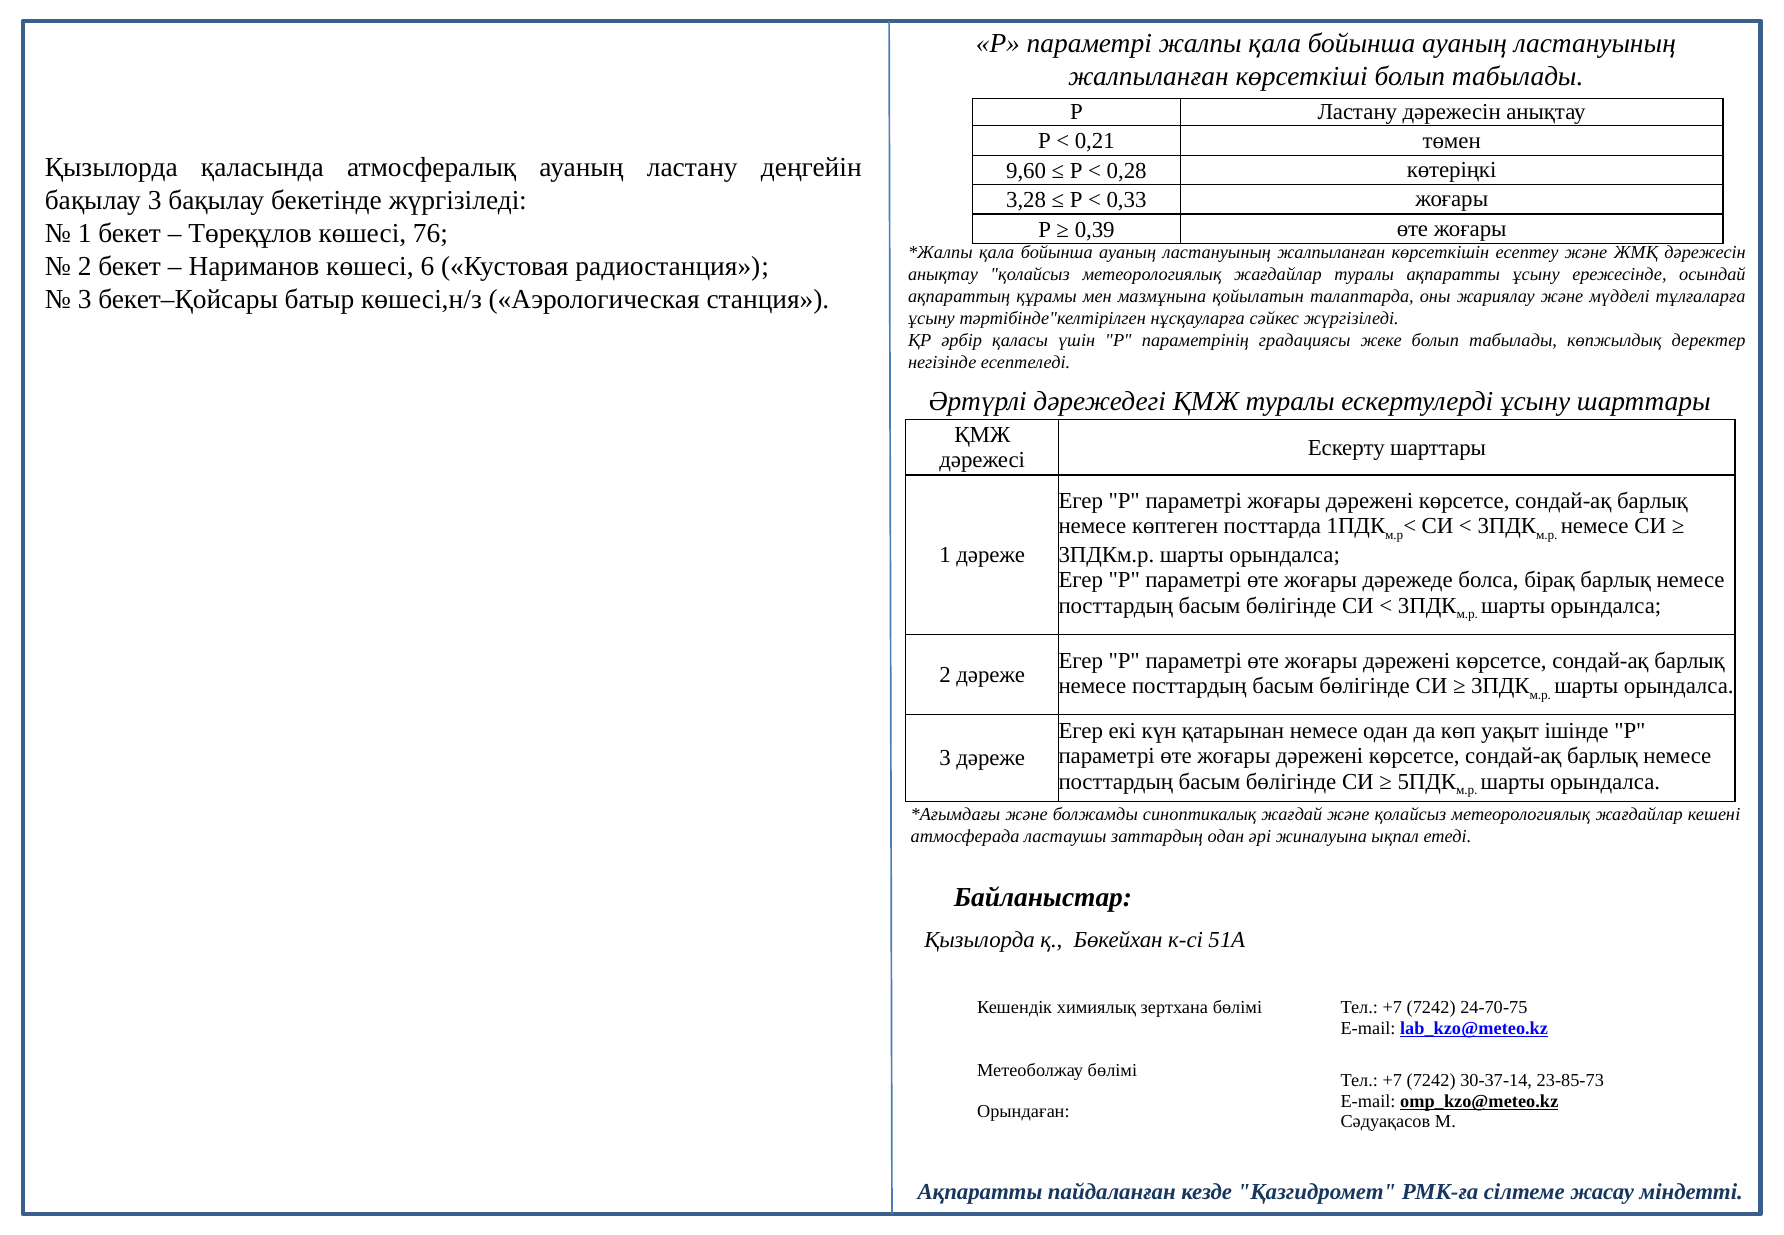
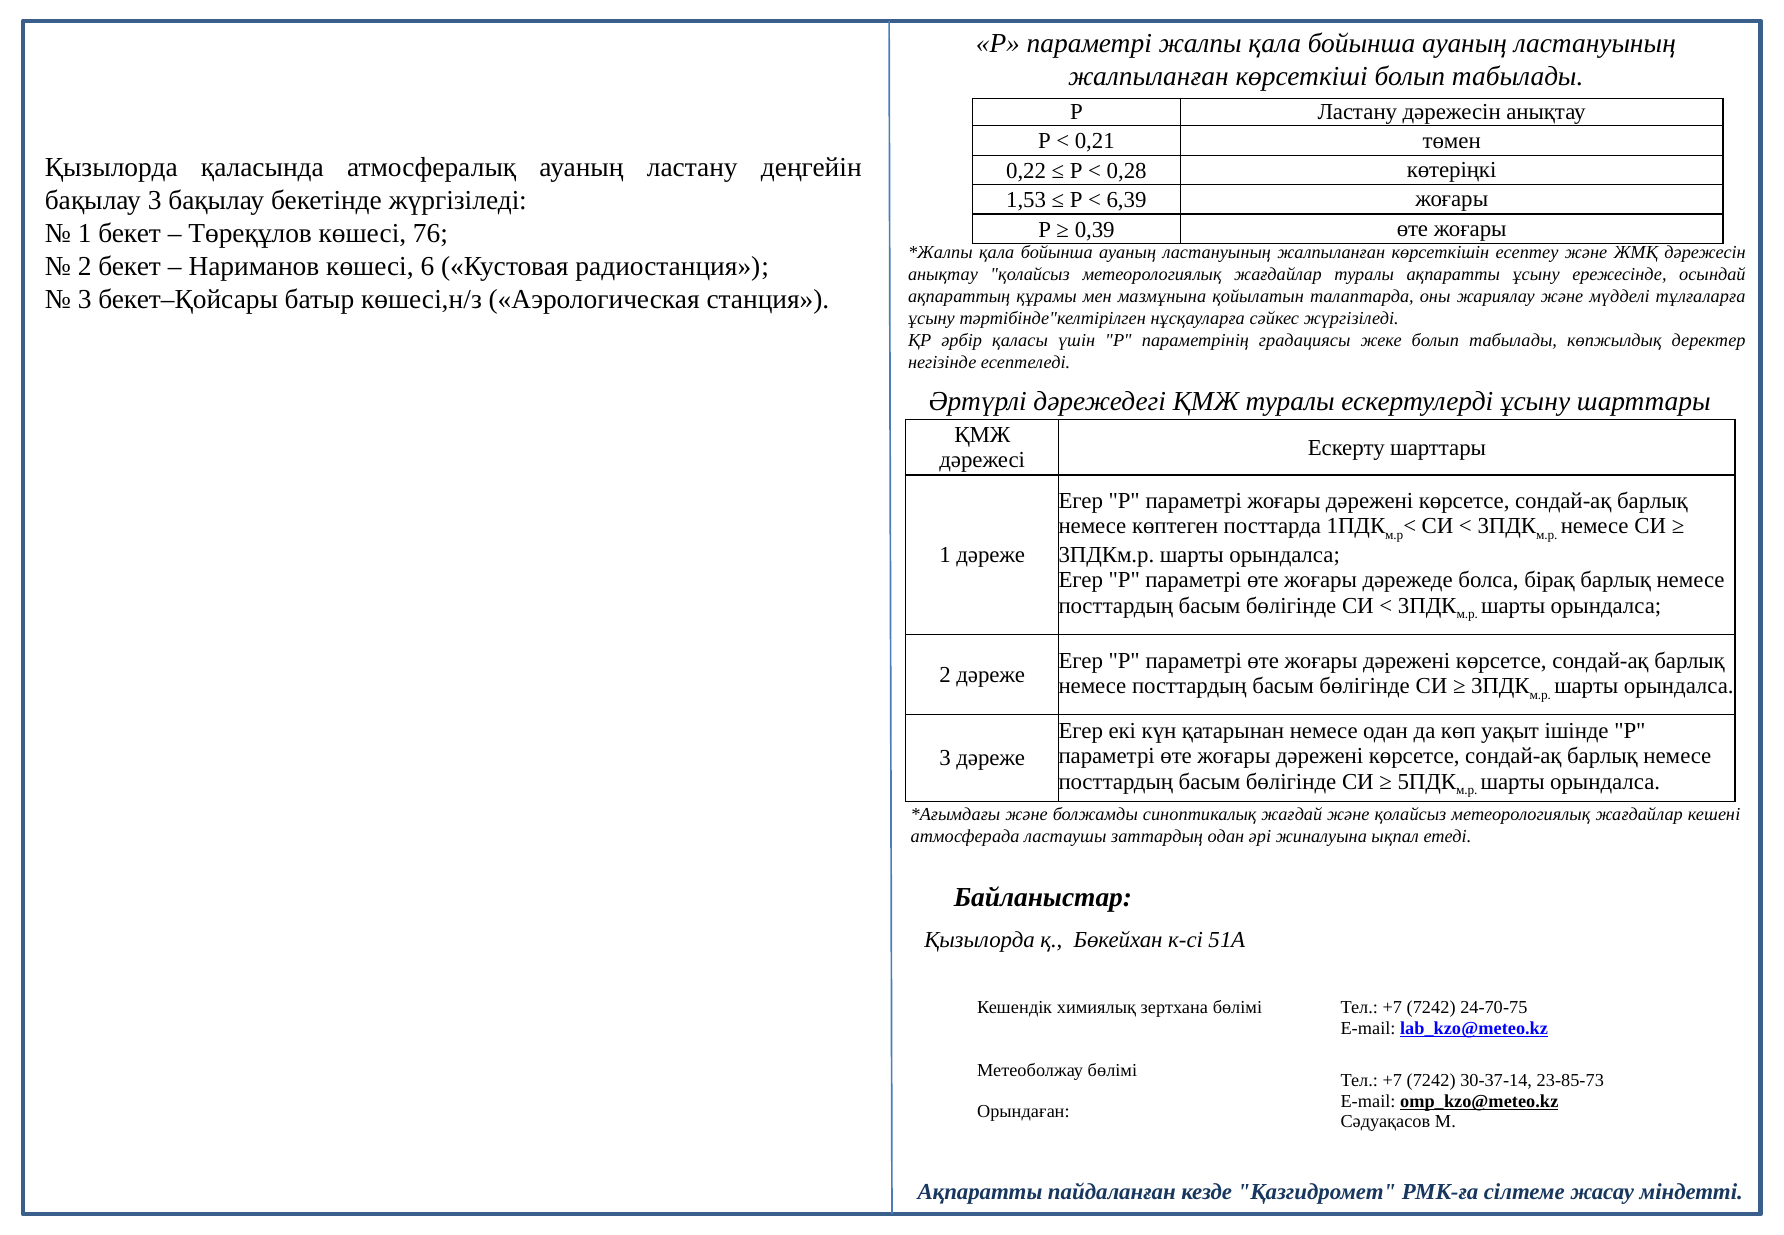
9,60: 9,60 -> 0,22 (1026, 171)
3,28: 3,28 -> 1,53 (1026, 200)
0,33: 0,33 -> 6,39 (1127, 200)
